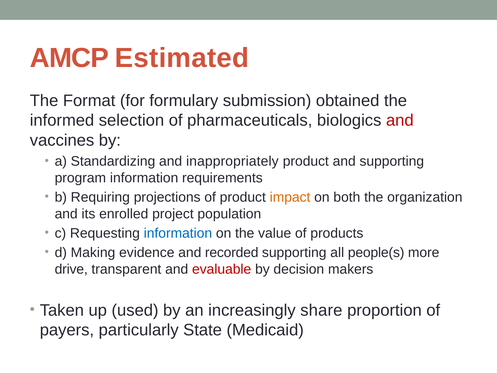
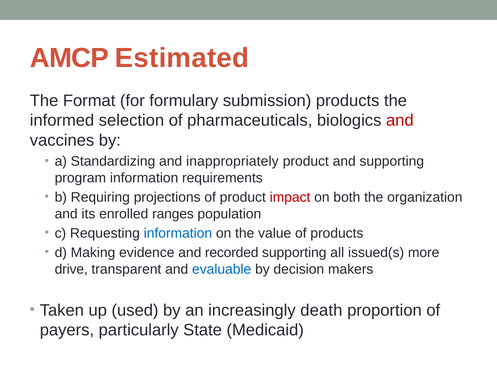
submission obtained: obtained -> products (348, 101)
impact colour: orange -> red (290, 197)
project: project -> ranges (173, 214)
people(s: people(s -> issued(s (376, 252)
evaluable colour: red -> blue (222, 269)
share: share -> death (321, 310)
